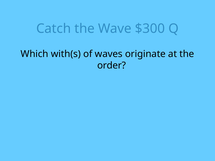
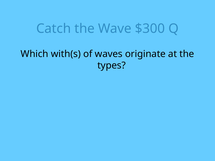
order: order -> types (112, 66)
